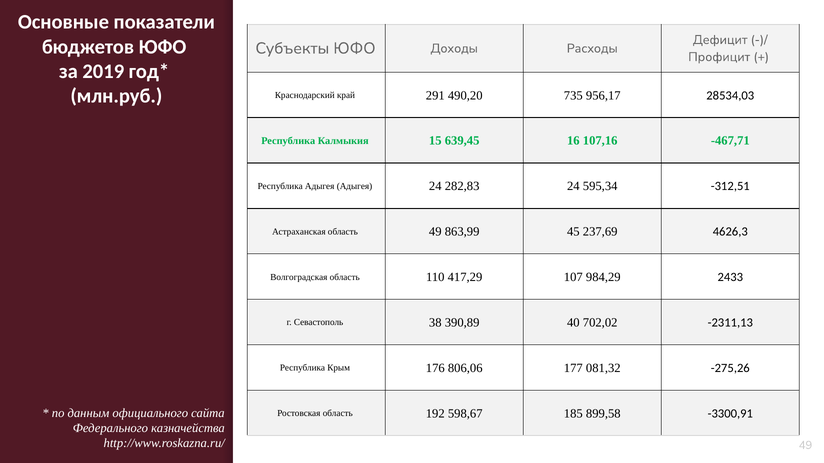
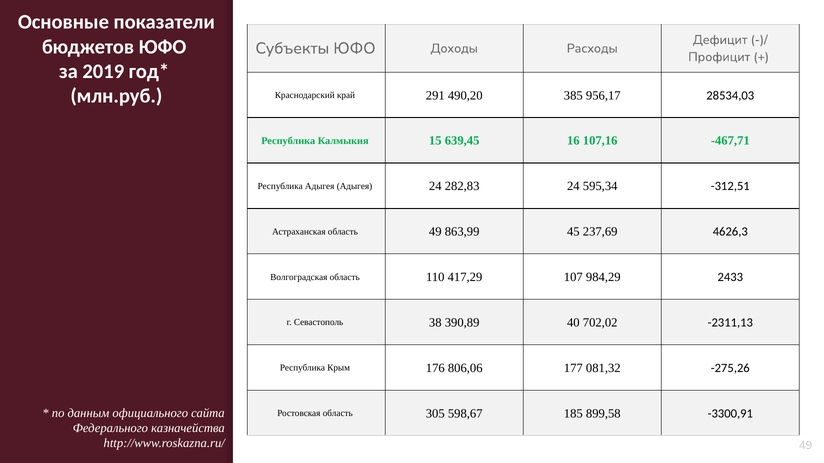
735: 735 -> 385 (573, 95)
192: 192 -> 305 (435, 414)
